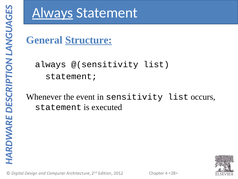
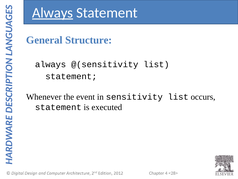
Structure underline: present -> none (89, 40)
